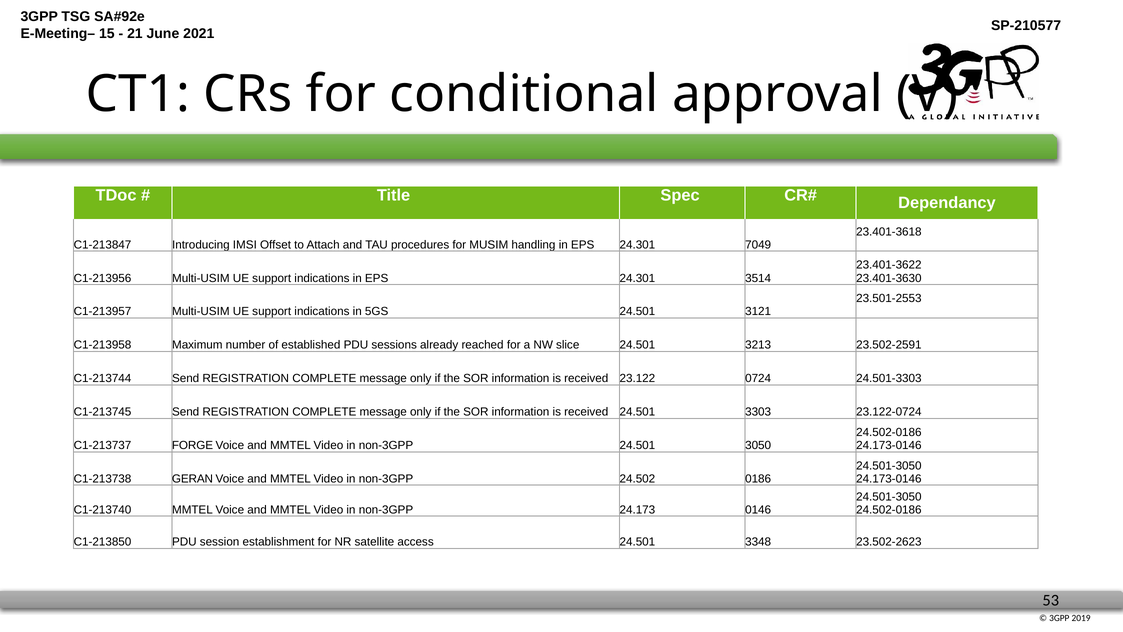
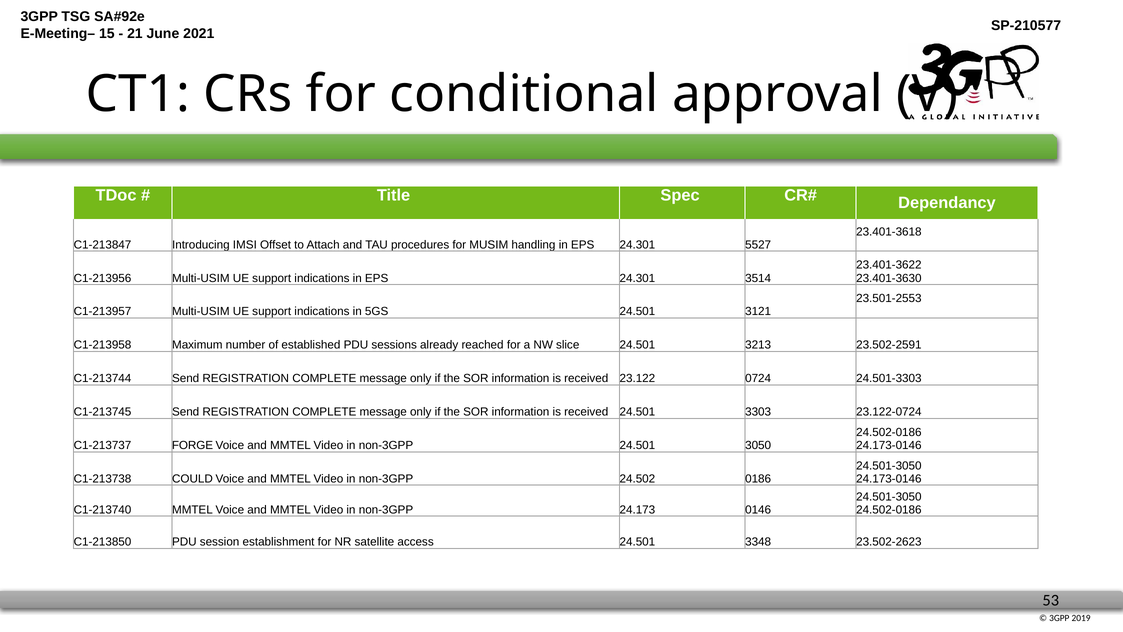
7049: 7049 -> 5527 (758, 245)
GERAN: GERAN -> COULD (192, 479)
